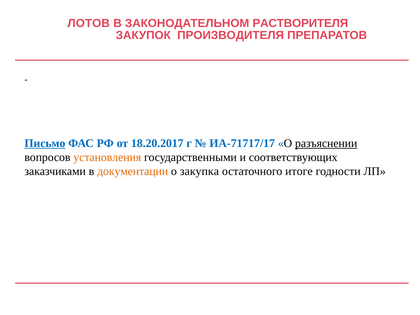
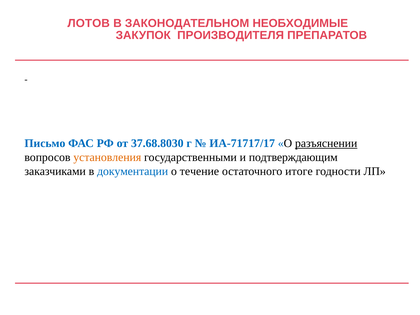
РАСТВОРИТЕЛЯ: РАСТВОРИТЕЛЯ -> НЕОБХОДИМЫЕ (300, 23)
Письмо underline: present -> none (45, 143)
18.20.2017: 18.20.2017 -> 37.68.8030 (157, 143)
соответствующих: соответствующих -> подтверждающим (293, 157)
документации colour: orange -> blue (133, 171)
закупка: закупка -> течение (199, 171)
